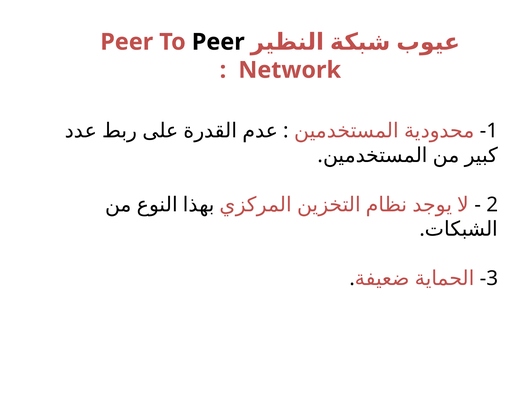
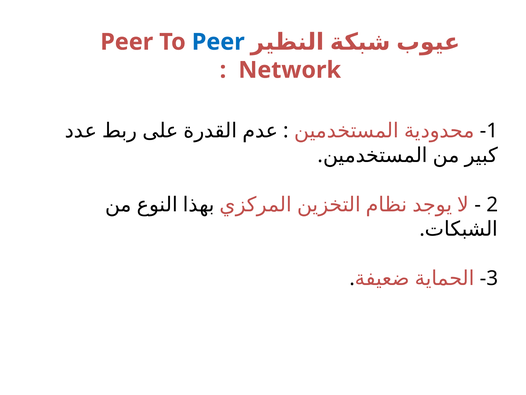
Peer colour: black -> blue (218, 42)
